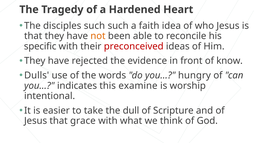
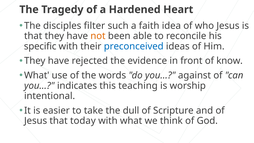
disciples such: such -> filter (94, 26)
preconceived colour: red -> blue (134, 46)
Dulls: Dulls -> What (37, 75)
hungry: hungry -> against (194, 75)
examine: examine -> teaching (138, 86)
grace: grace -> today (83, 121)
